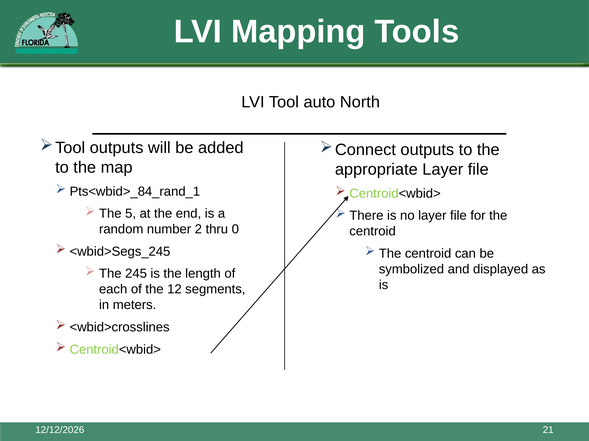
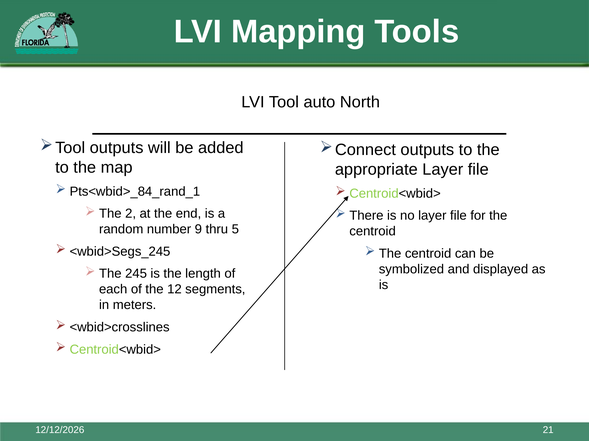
5: 5 -> 2 (131, 214)
2: 2 -> 9 (198, 230)
0: 0 -> 5 (235, 230)
